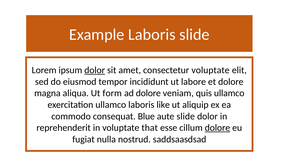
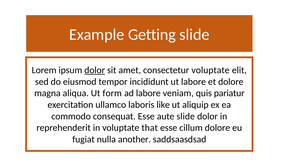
Example Laboris: Laboris -> Getting (152, 34)
ad dolore: dolore -> labore (148, 93)
quis ullamco: ullamco -> pariatur (229, 93)
consequat Blue: Blue -> Esse (146, 116)
dolore underline: present -> none (217, 127)
nostrud: nostrud -> another (134, 139)
